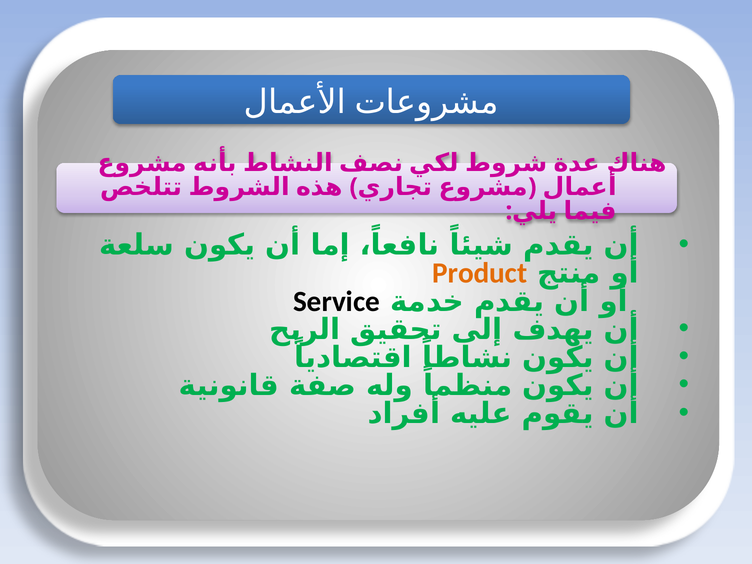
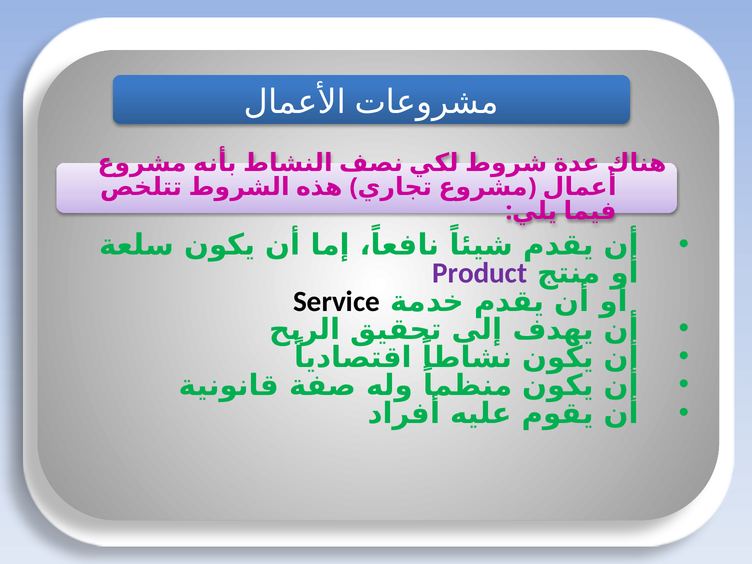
Product colour: orange -> purple (480, 273)
